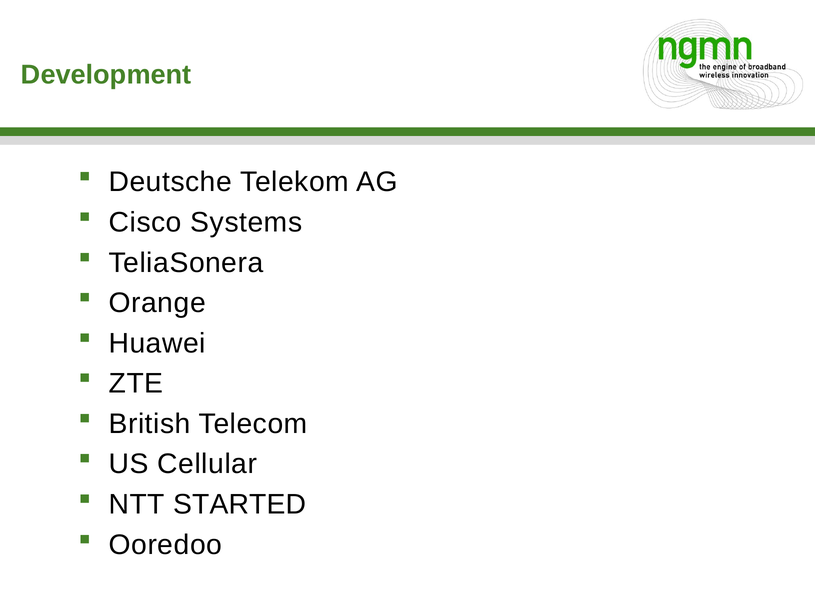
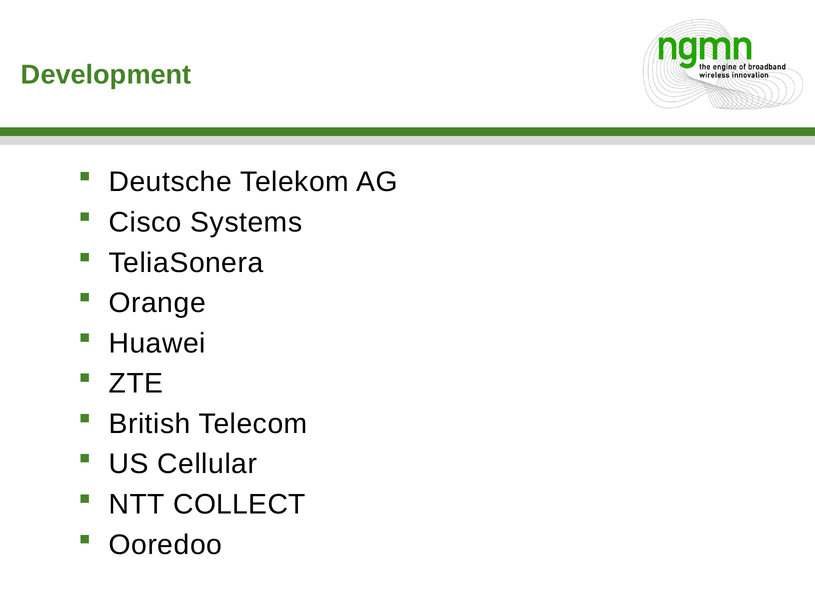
STARTED: STARTED -> COLLECT (240, 505)
